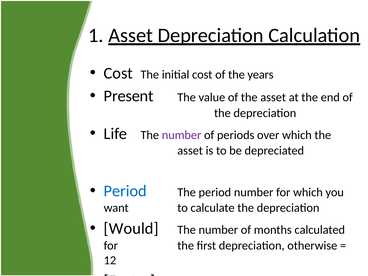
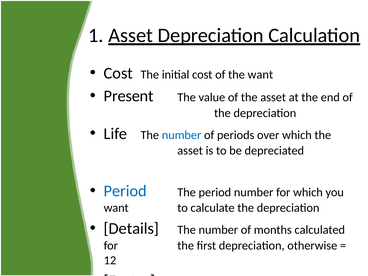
the years: years -> want (260, 75)
number colour: purple -> blue (182, 135)
Would: Would -> Details (131, 229)
